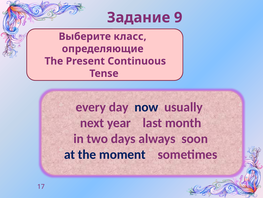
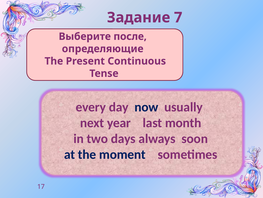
9: 9 -> 7 (178, 17)
класс: класс -> после (130, 36)
